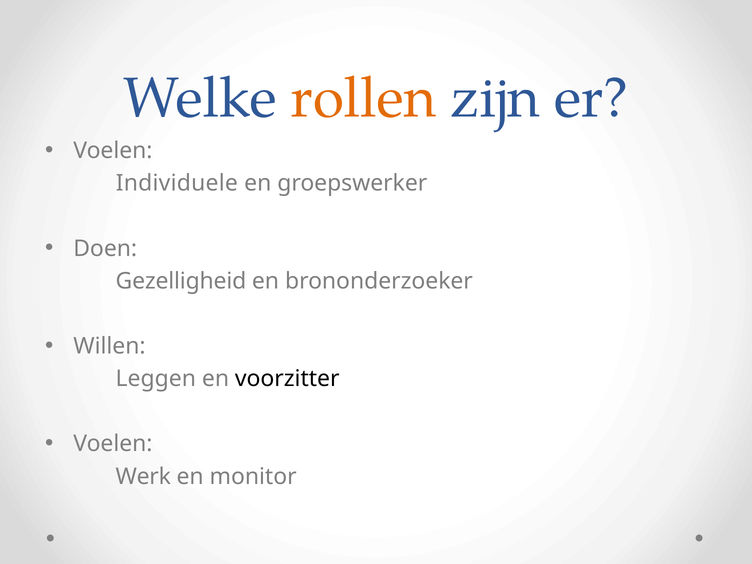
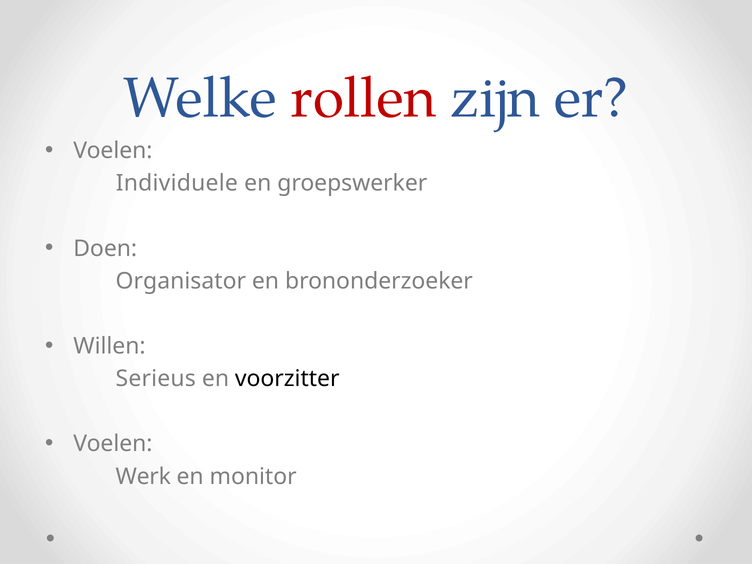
rollen colour: orange -> red (364, 98)
Gezelligheid: Gezelligheid -> Organisator (181, 281)
Leggen: Leggen -> Serieus (156, 379)
